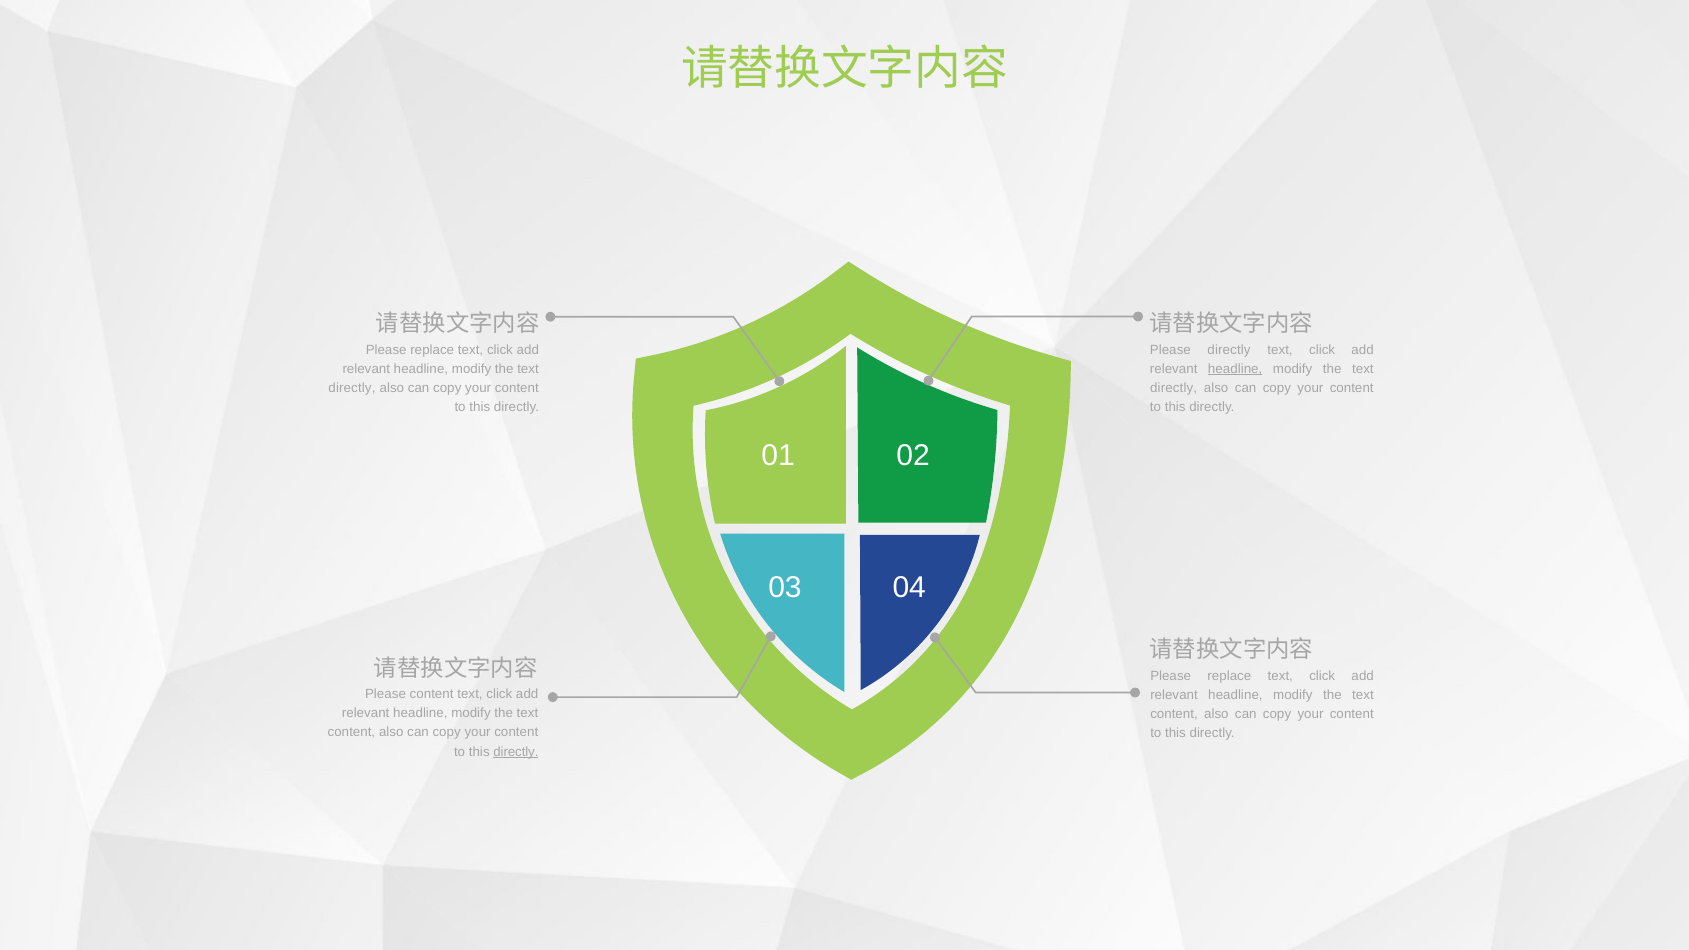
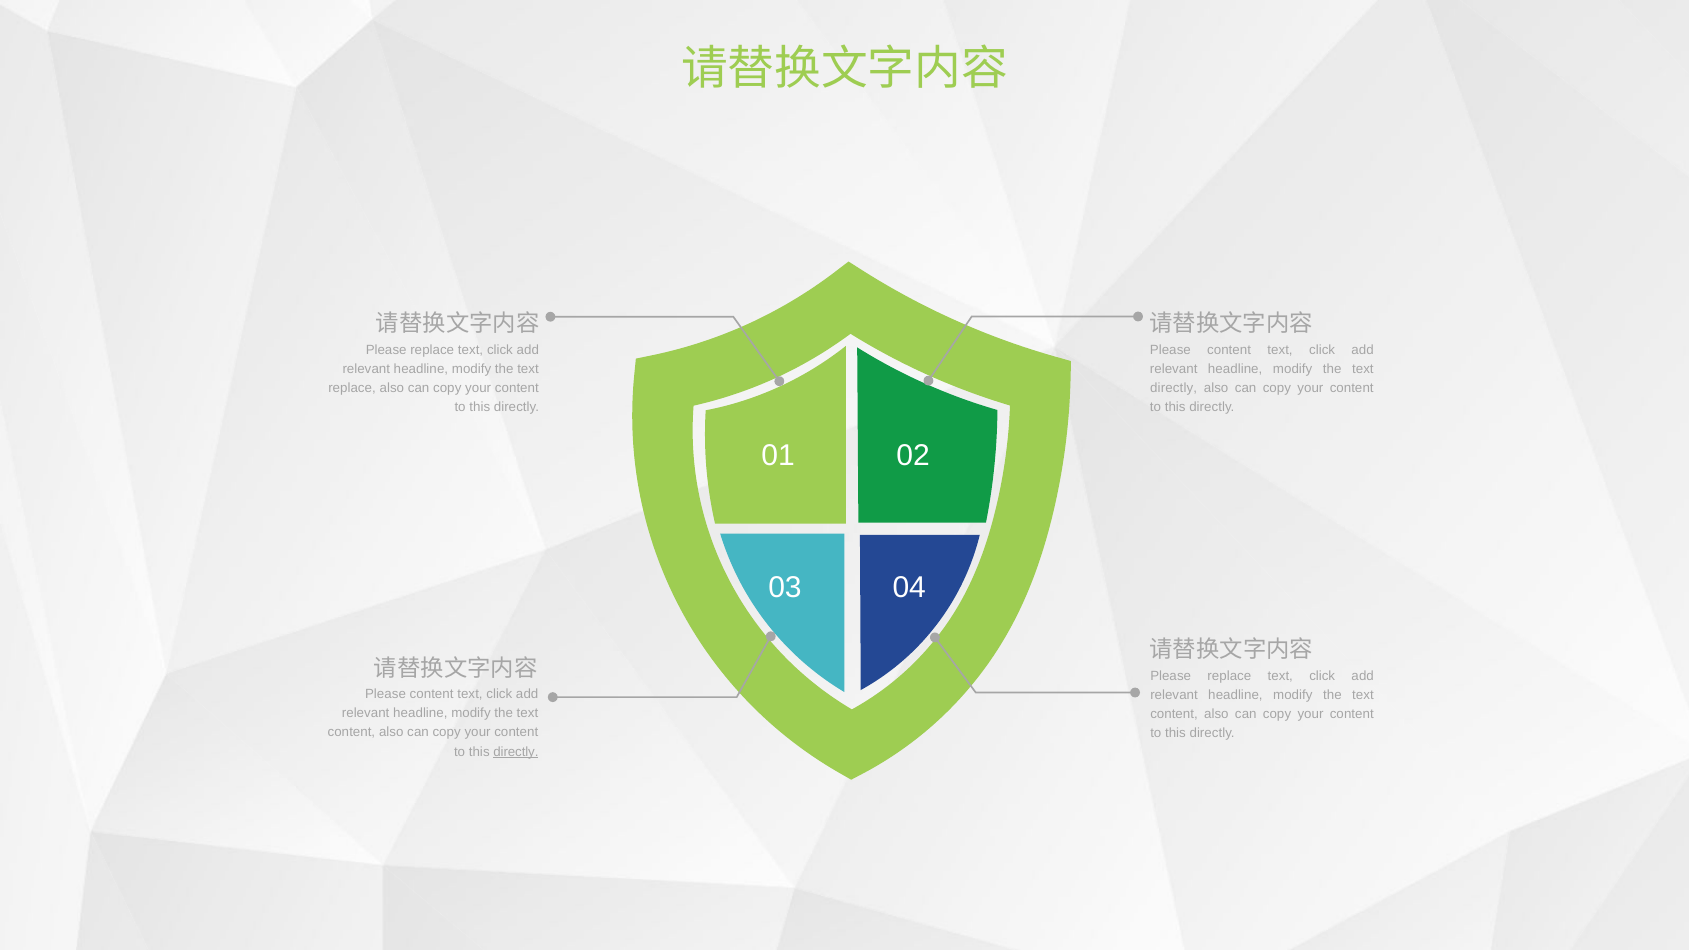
directly: directly -> content (1229, 350)
headline underline: present -> none (1235, 369)
directly: directly -> replace (352, 388)
